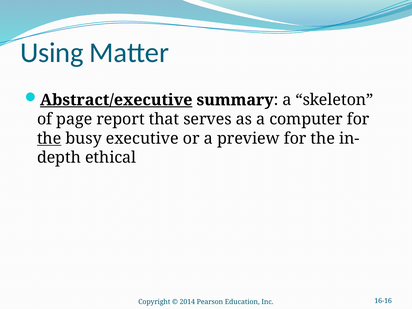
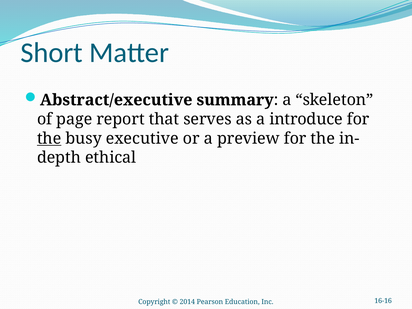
Using: Using -> Short (52, 53)
Abstract/executive underline: present -> none (116, 100)
computer: computer -> introduce (306, 119)
